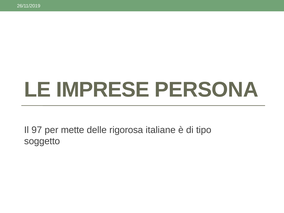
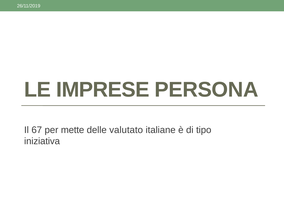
97: 97 -> 67 (37, 130)
rigorosa: rigorosa -> valutato (126, 130)
soggetto: soggetto -> iniziativa (42, 141)
